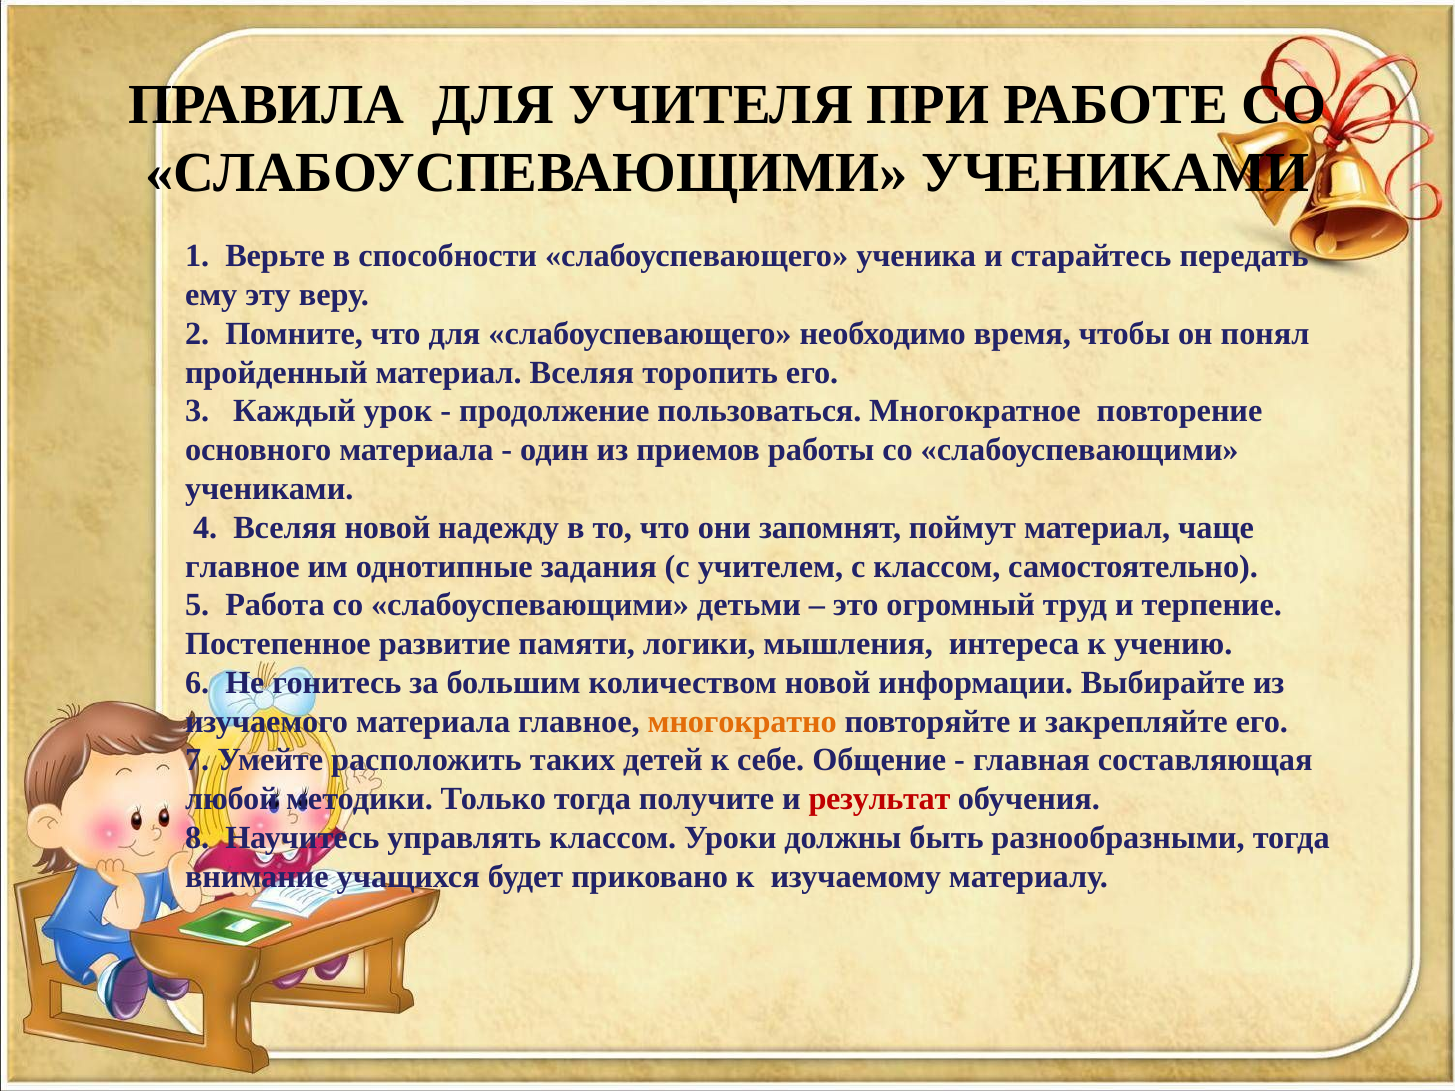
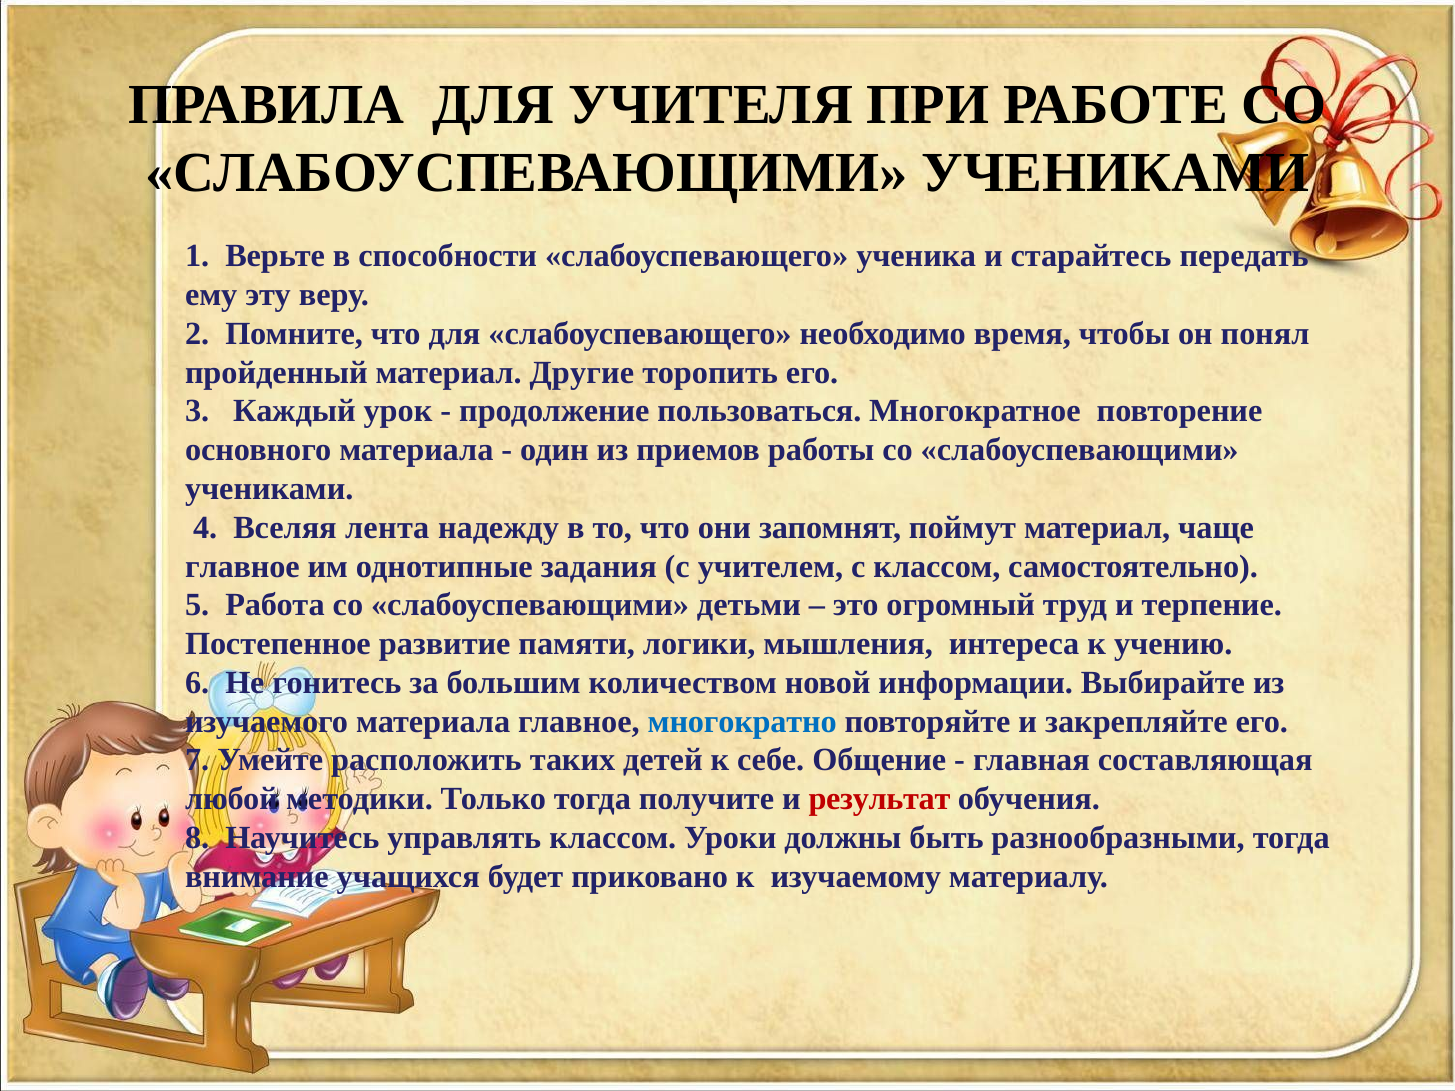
материал Вселяя: Вселяя -> Другие (582, 373)
Вселяя новой: новой -> лента (387, 528)
многократно colour: orange -> blue (742, 722)
